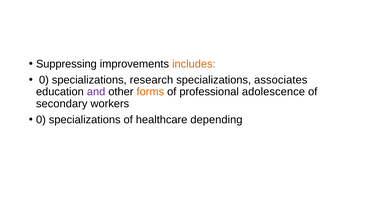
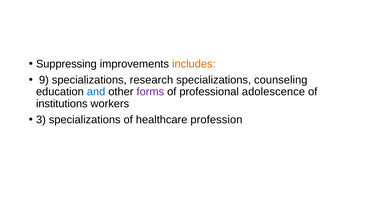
0: 0 -> 9 (44, 80)
associates: associates -> counseling (281, 80)
and colour: purple -> blue (96, 92)
forms colour: orange -> purple (150, 92)
secondary: secondary -> institutions (62, 104)
0: 0 -> 3 (41, 120)
depending: depending -> profession (216, 120)
